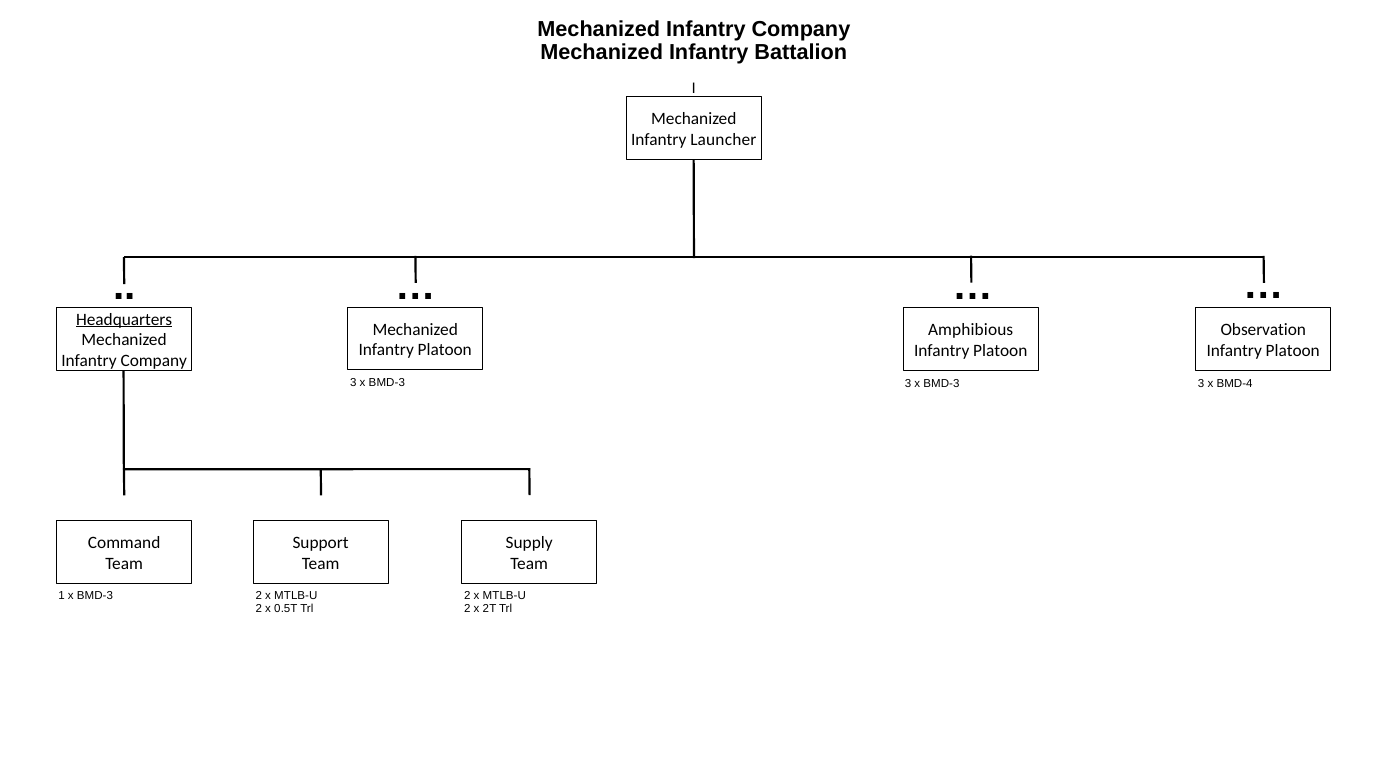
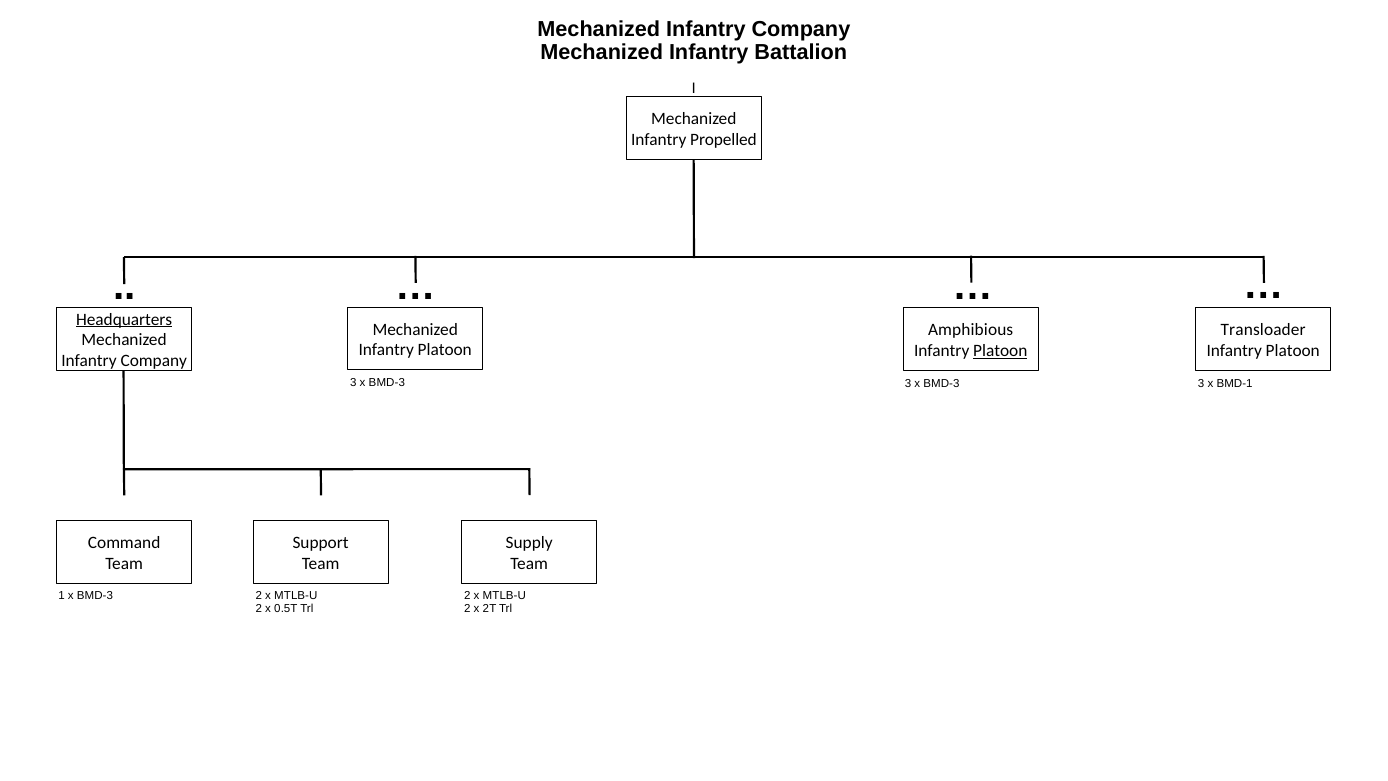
Launcher: Launcher -> Propelled (723, 140)
Observation: Observation -> Transloader (1263, 330)
Platoon underline: none -> present (1000, 351)
BMD-4: BMD-4 -> BMD-1 (1235, 384)
